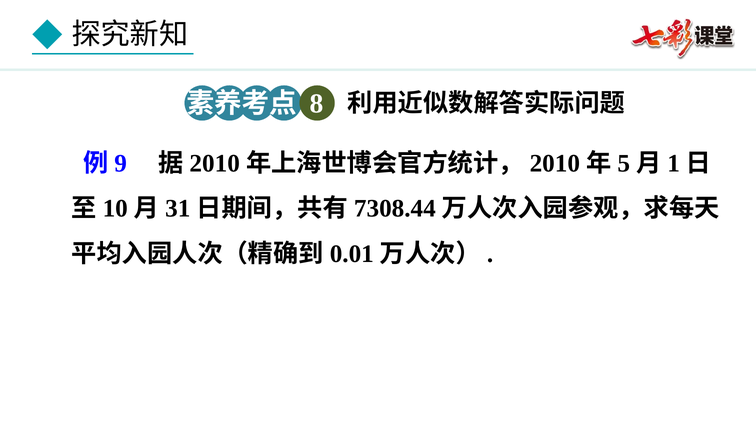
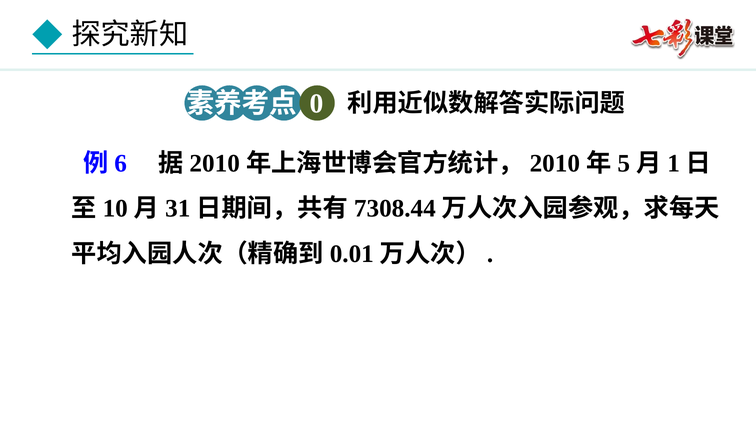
8: 8 -> 0 (317, 104)
9: 9 -> 6 (121, 163)
